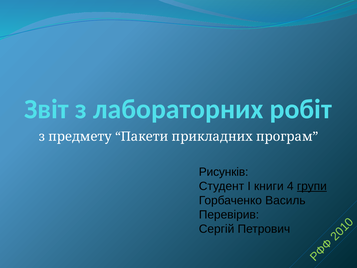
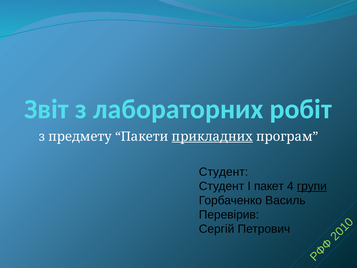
прикладних underline: none -> present (212, 136)
Рисунків: Рисунків -> Студент (223, 172)
книги: книги -> пакет (269, 186)
